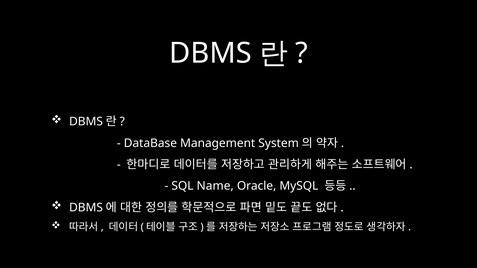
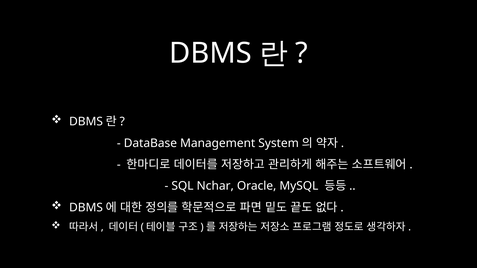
Name: Name -> Nchar (215, 186)
